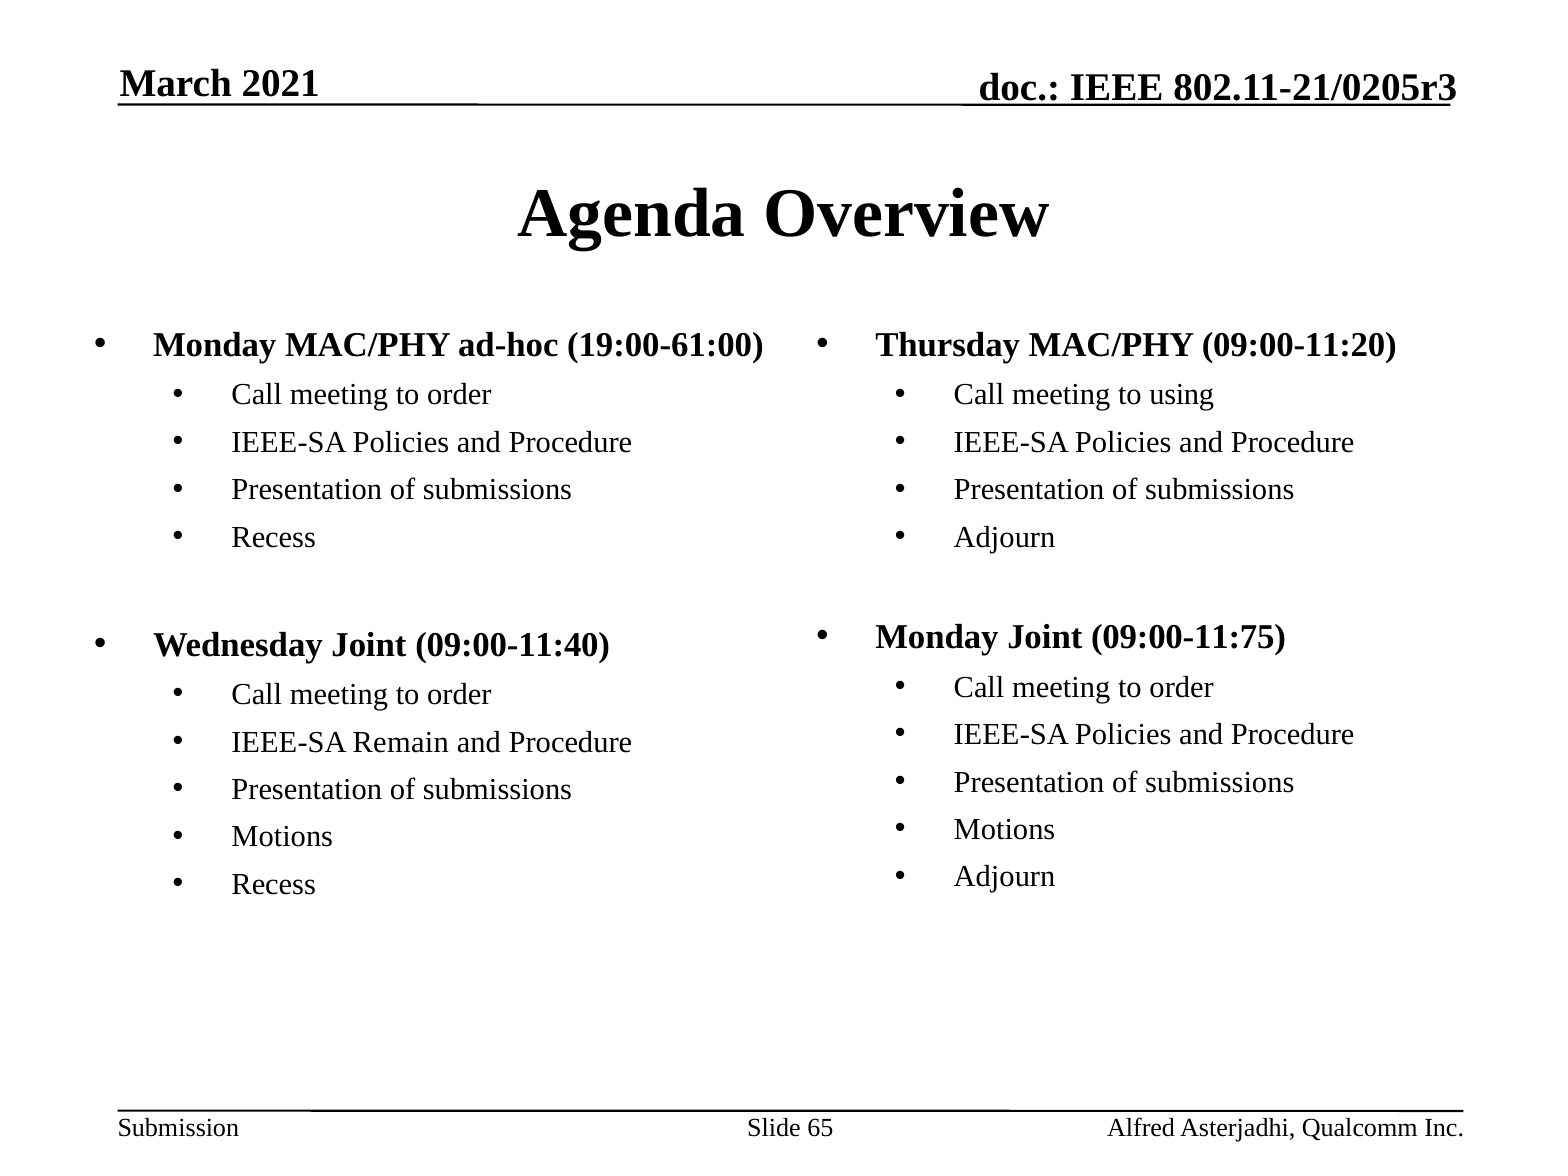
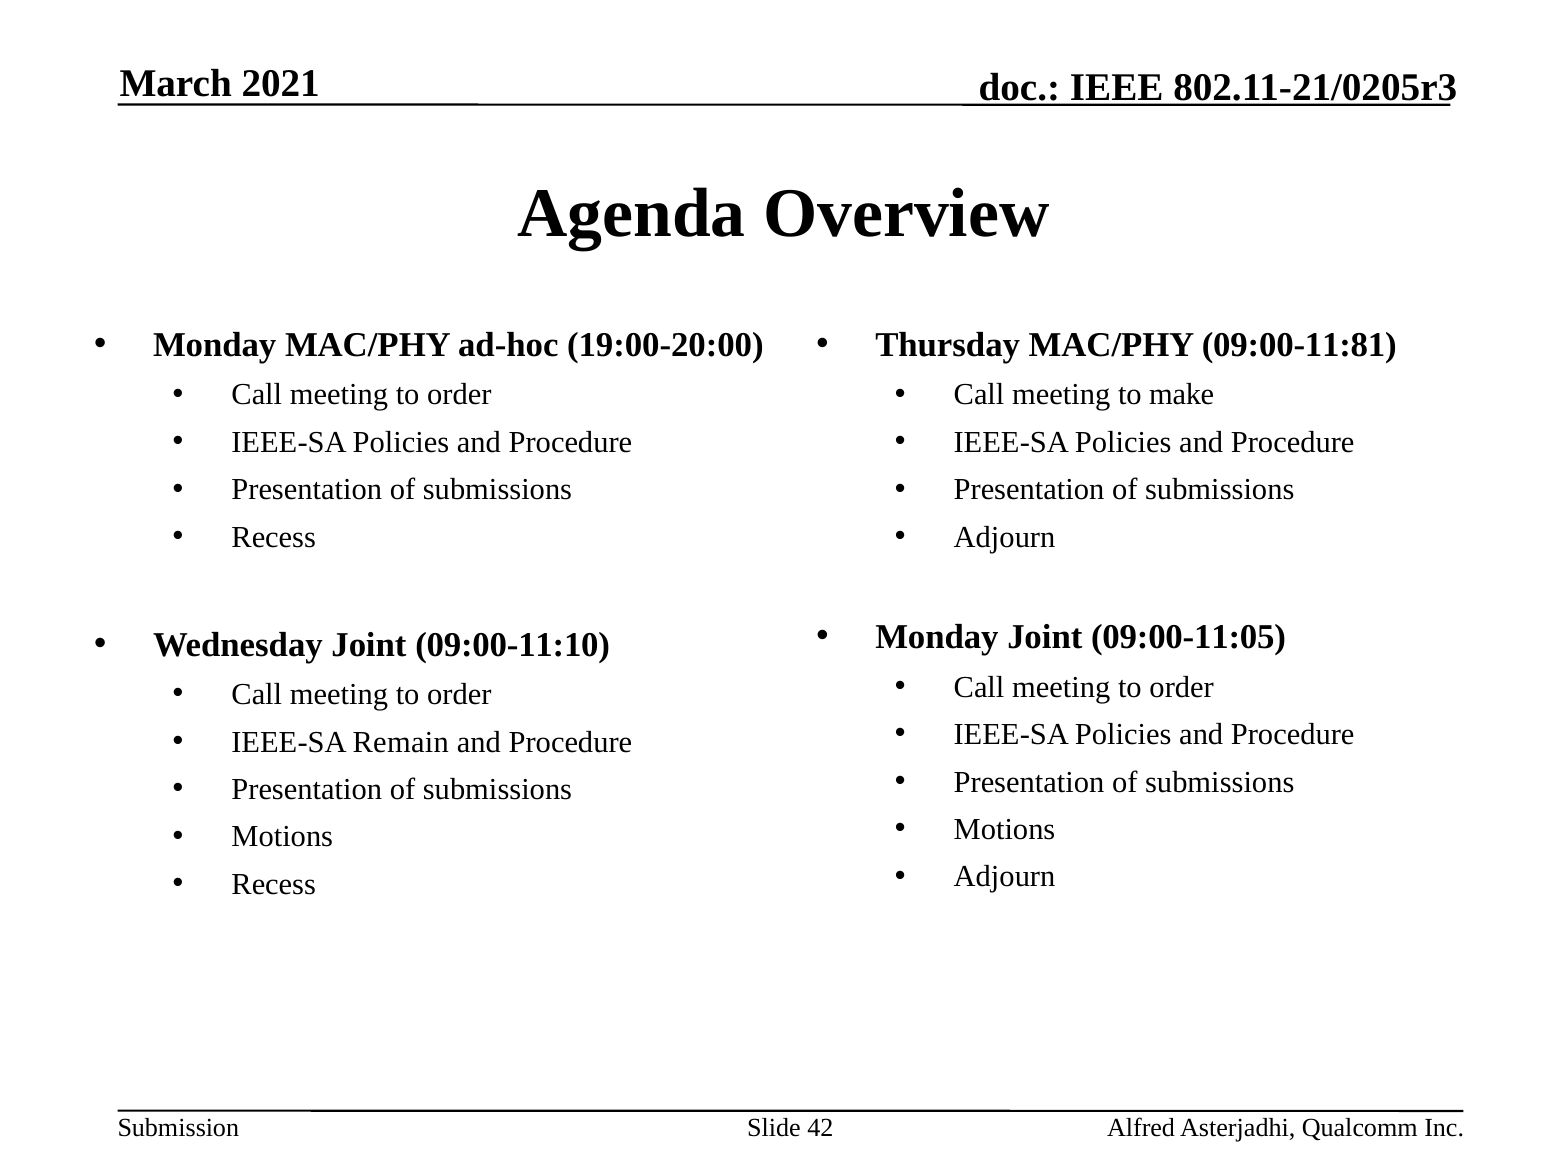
19:00-61:00: 19:00-61:00 -> 19:00-20:00 (665, 345)
09:00-11:20: 09:00-11:20 -> 09:00-11:81 (1299, 345)
using: using -> make (1182, 395)
09:00-11:75: 09:00-11:75 -> 09:00-11:05 (1189, 637)
09:00-11:40: 09:00-11:40 -> 09:00-11:10 (513, 645)
65: 65 -> 42 (820, 1128)
